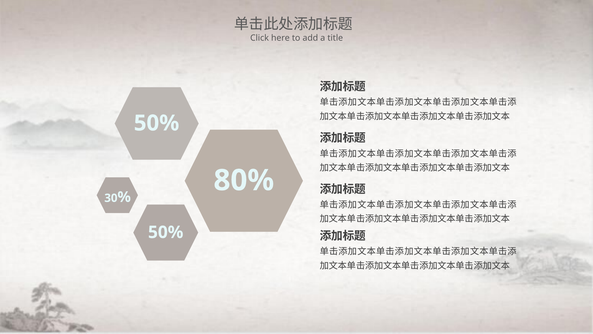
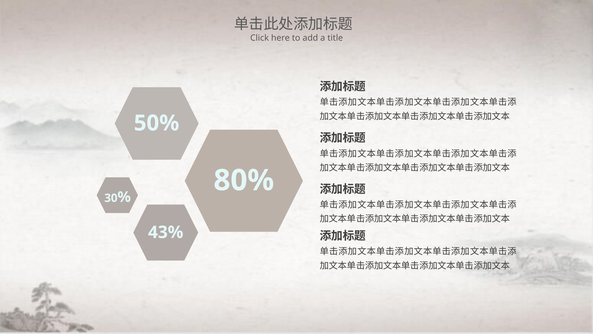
50%: 50% -> 43% (166, 232)
